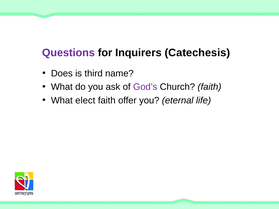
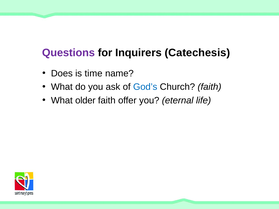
third: third -> time (94, 74)
God’s colour: purple -> blue (145, 87)
elect: elect -> older (85, 101)
